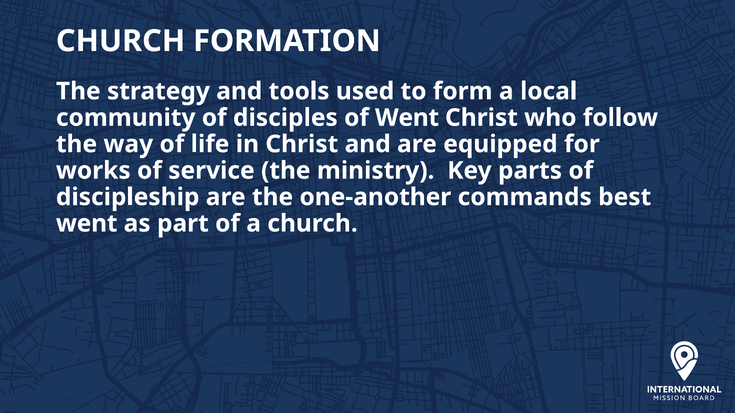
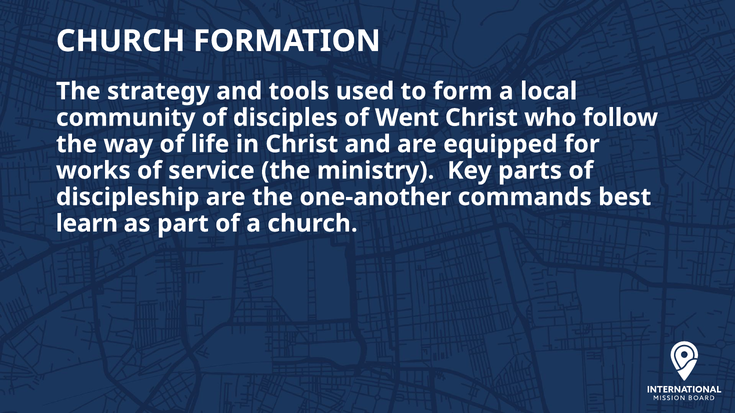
went: went -> learn (87, 224)
